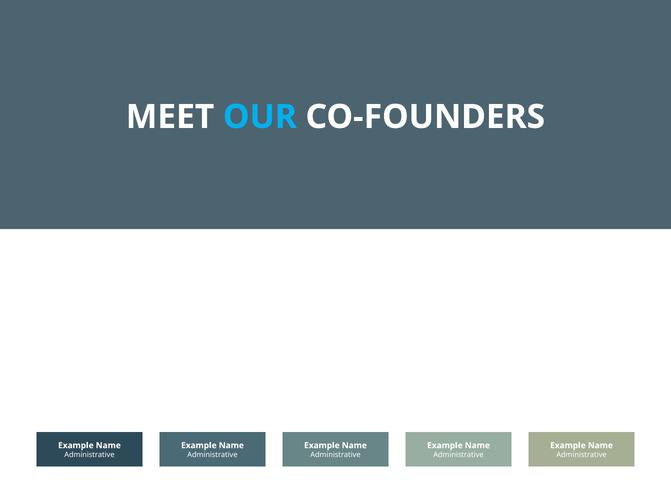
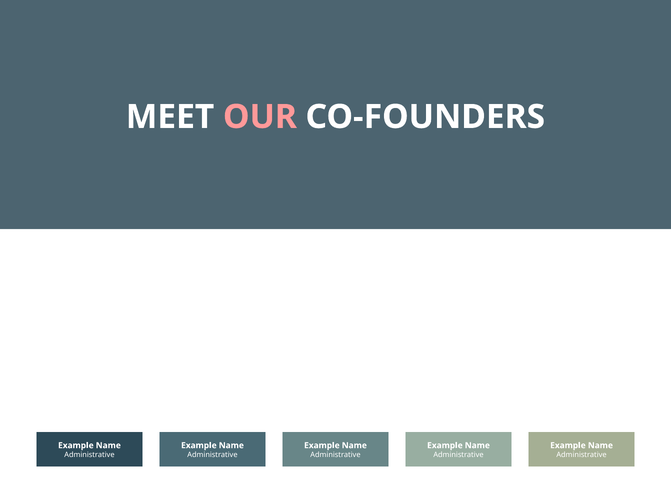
OUR colour: light blue -> pink (260, 117)
